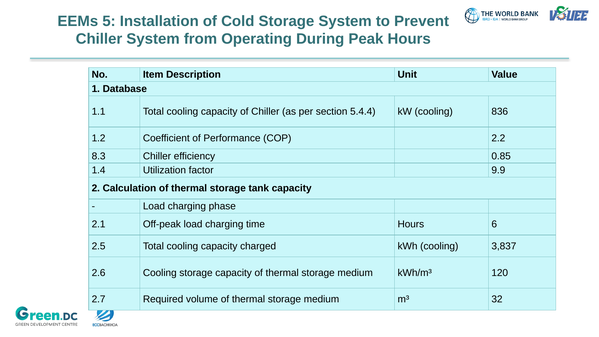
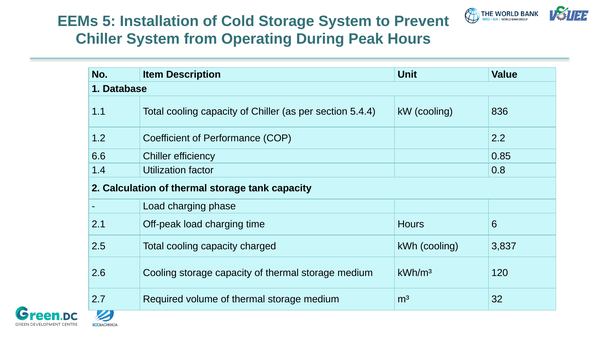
8.3: 8.3 -> 6.6 (99, 156)
9.9: 9.9 -> 0.8 (498, 170)
